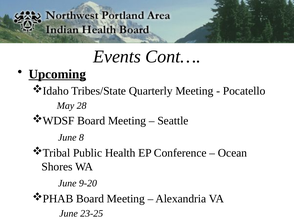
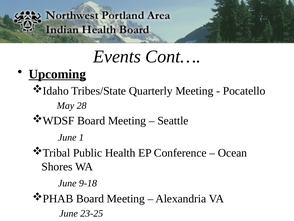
8: 8 -> 1 (81, 137)
9-20: 9-20 -> 9-18 (88, 183)
